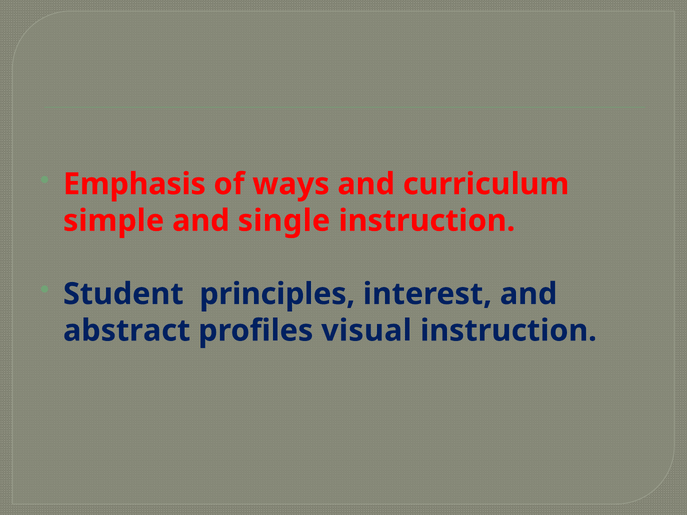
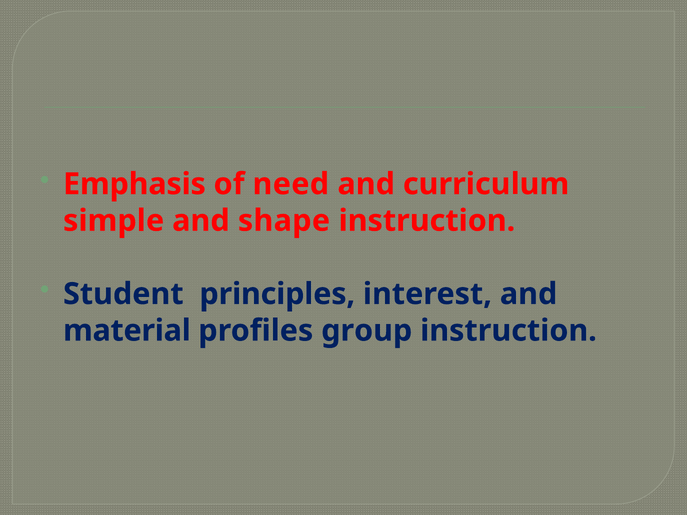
ways: ways -> need (291, 184)
single: single -> shape (284, 221)
abstract: abstract -> material (127, 331)
visual: visual -> group (367, 331)
